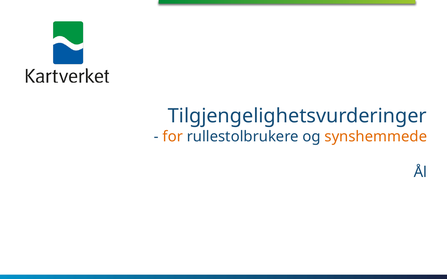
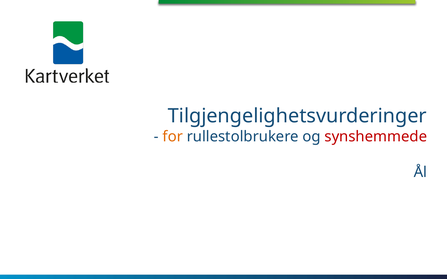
synshemmede colour: orange -> red (376, 137)
